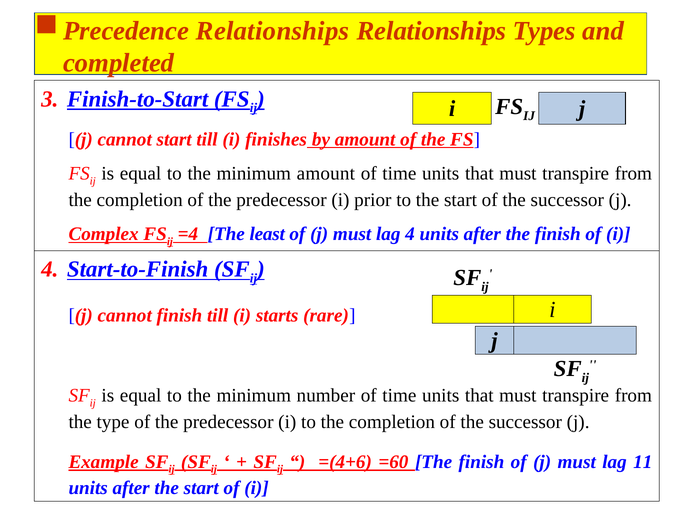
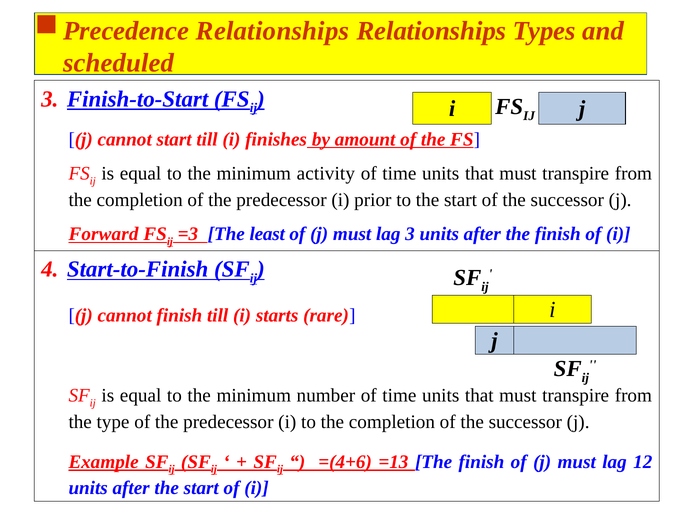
completed: completed -> scheduled (119, 63)
minimum amount: amount -> activity (326, 174)
Complex: Complex -> Forward (104, 234)
=4: =4 -> =3 (188, 234)
lag 4: 4 -> 3 (410, 234)
=60: =60 -> =13 (393, 462)
11: 11 -> 12 (643, 462)
